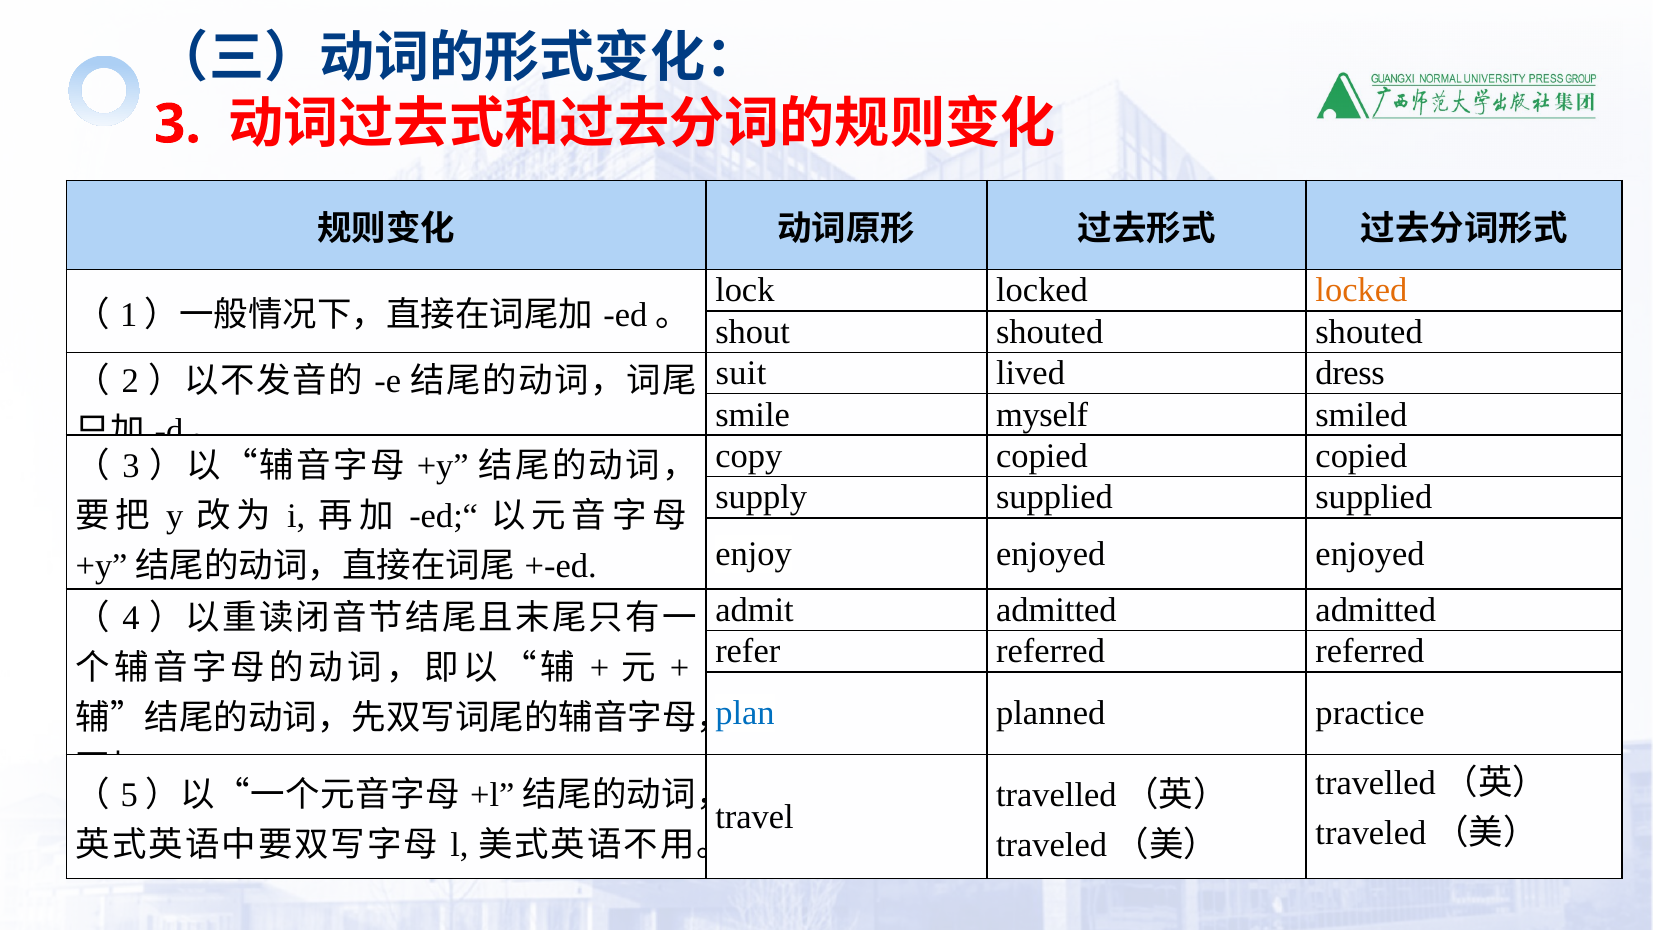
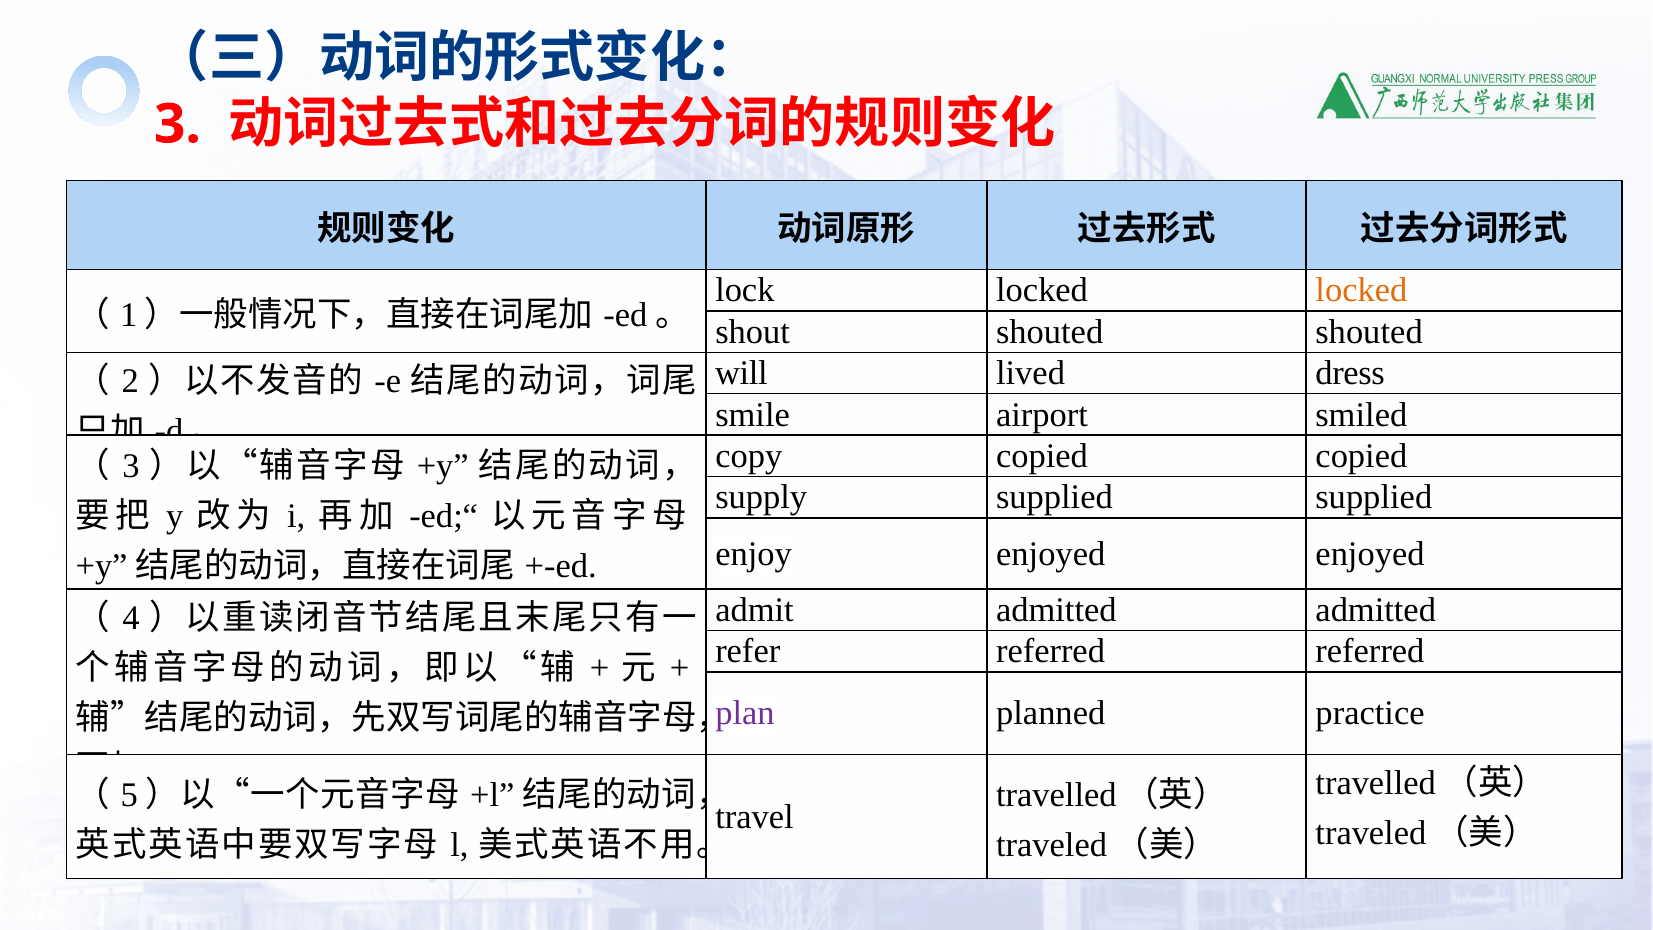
suit: suit -> will (741, 373)
myself: myself -> airport (1042, 415)
plan colour: blue -> purple (745, 713)
